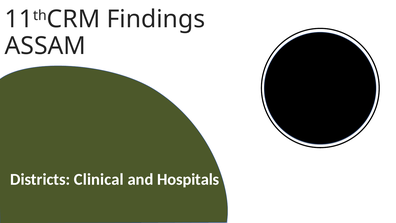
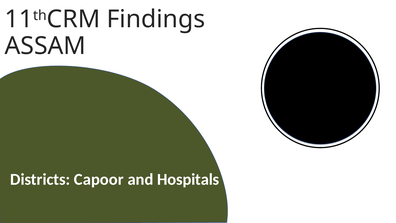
Clinical: Clinical -> Capoor (99, 179)
